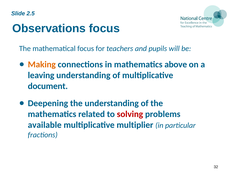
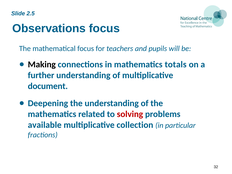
Making colour: orange -> black (42, 64)
above: above -> totals (176, 64)
leaving: leaving -> further (41, 75)
multiplier: multiplier -> collection (135, 125)
